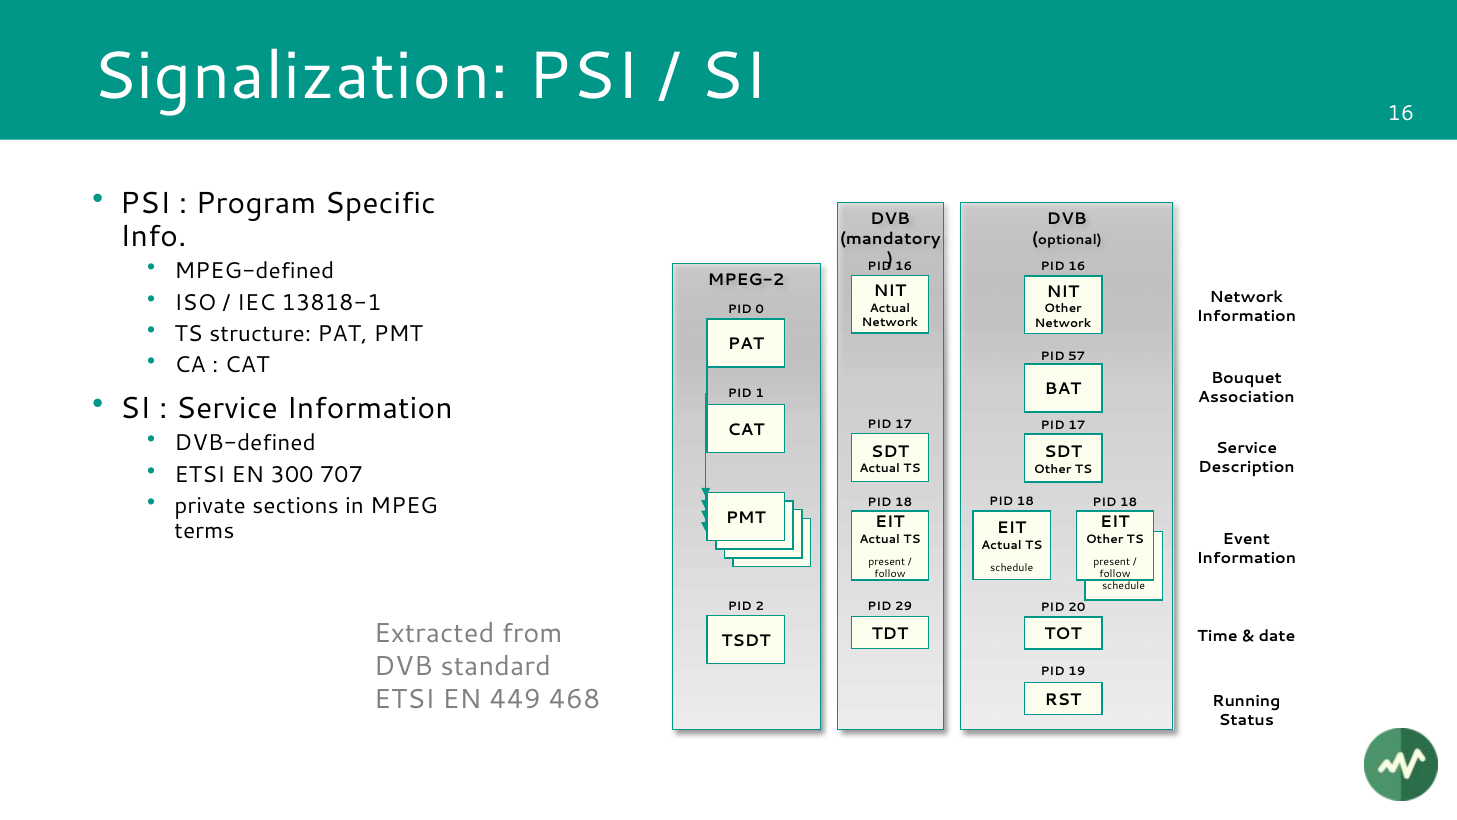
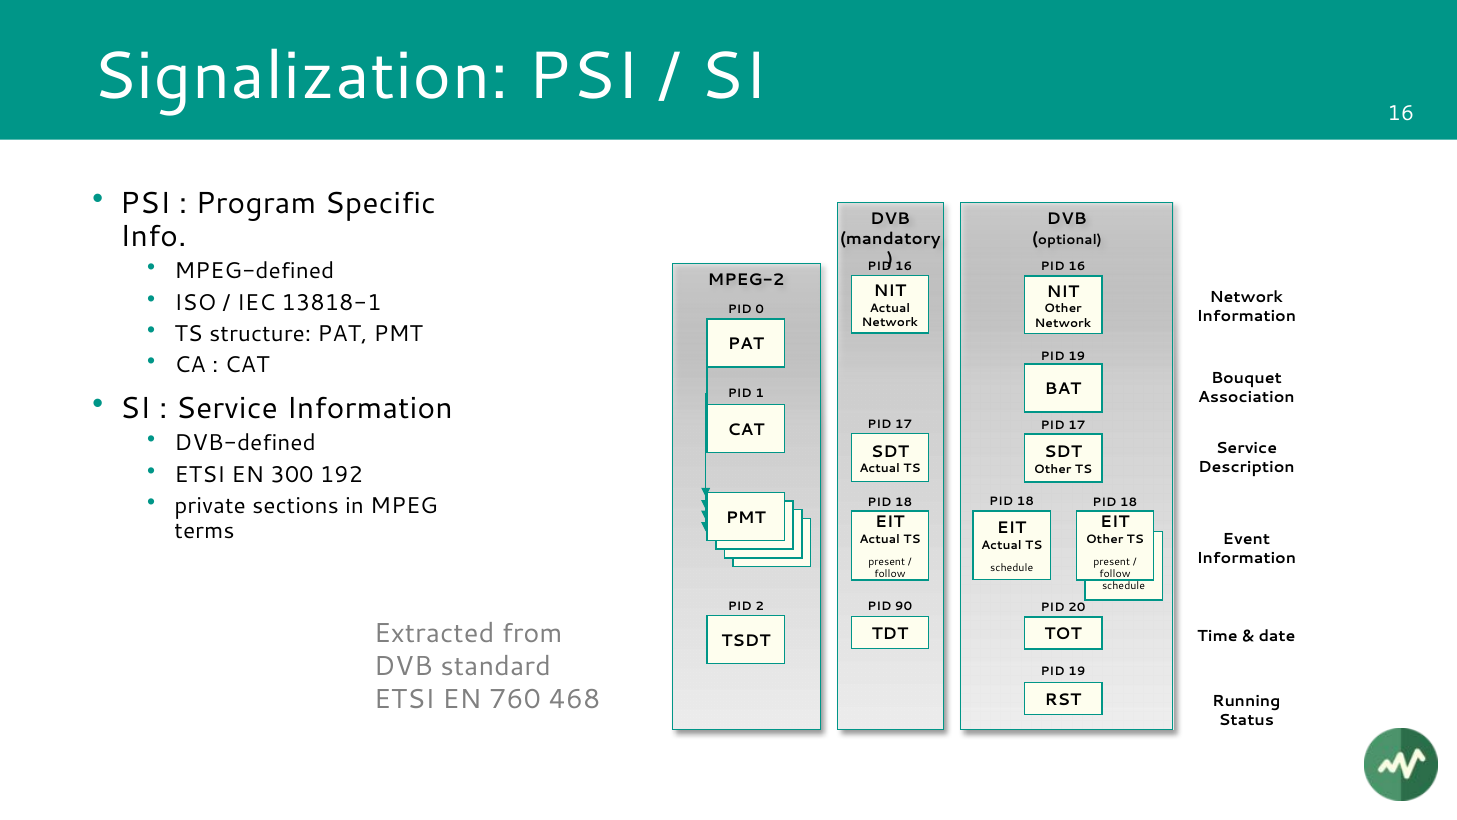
57: 57 -> 19 (1077, 356)
707: 707 -> 192 (341, 474)
29: 29 -> 90 (904, 606)
449: 449 -> 760 (515, 699)
